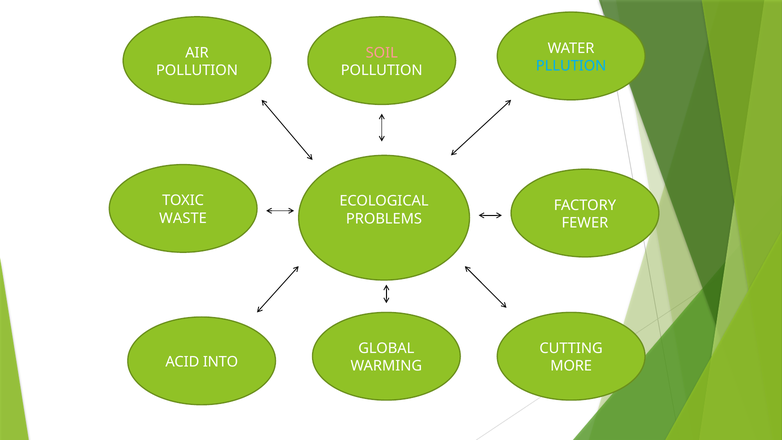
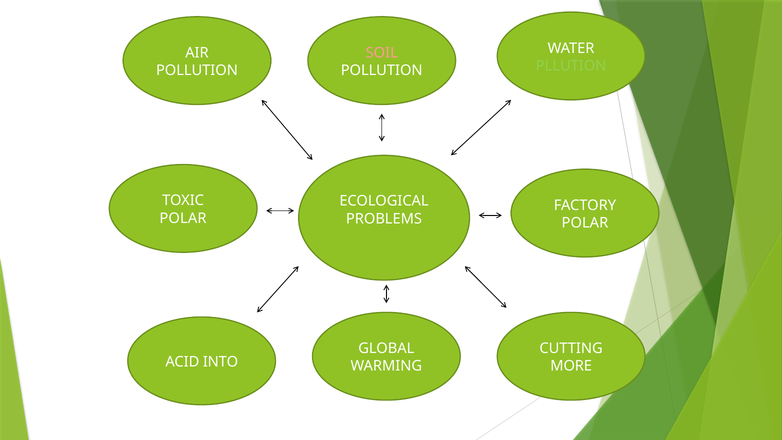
PLLUTION colour: light blue -> light green (571, 66)
WASTE: WASTE -> POLAR (183, 218)
FEWER: FEWER -> POLAR (585, 223)
